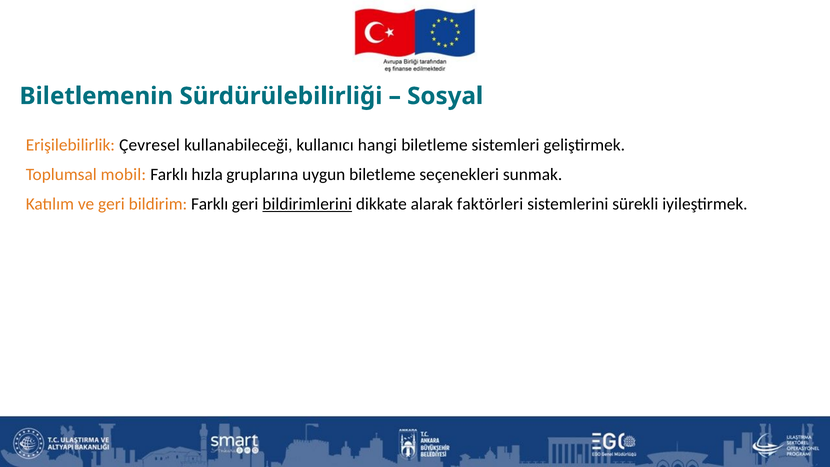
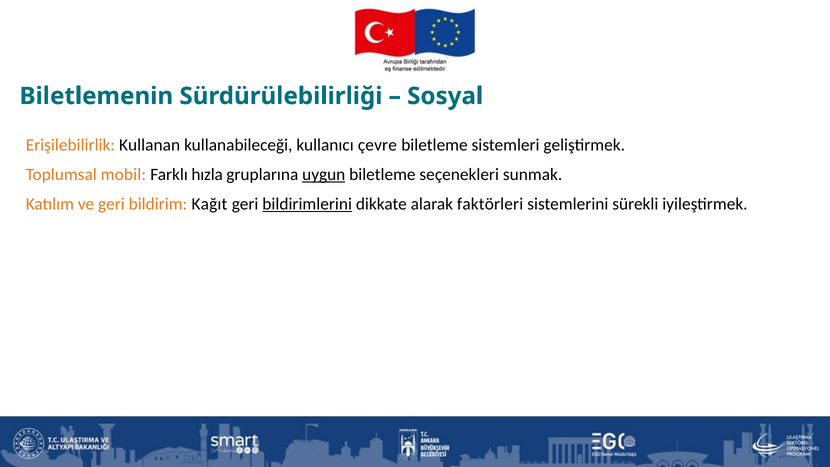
Çevresel: Çevresel -> Kullanan (150, 145)
hangi: hangi -> çevre (377, 145)
uygun underline: none -> present (324, 175)
bildirim Farklı: Farklı -> Kağıt (209, 204)
